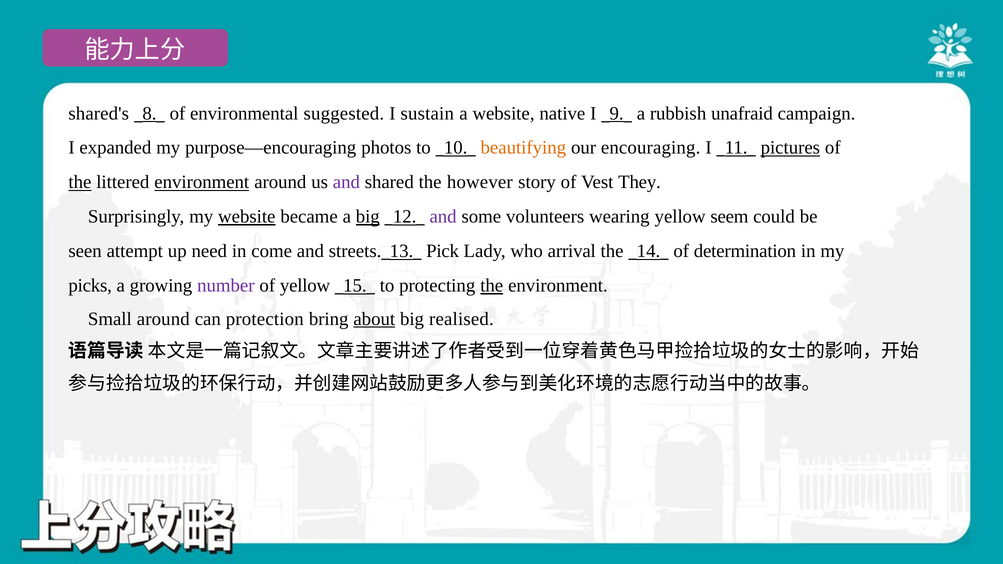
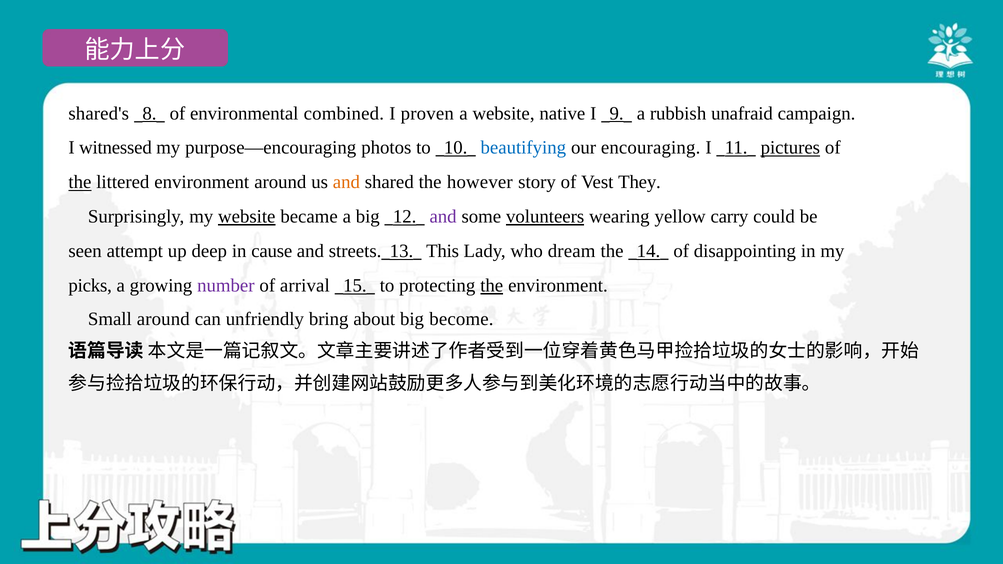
suggested: suggested -> combined (344, 113)
sustain: sustain -> proven (427, 113)
expanded: expanded -> witnessed (115, 148)
beautifying colour: orange -> blue (523, 148)
environment underline: present -> none (202, 182)
and colour: purple -> orange (346, 182)
big underline: present -> none (368, 217)
volunteers underline: none -> present (545, 217)
seem: seem -> carry (729, 217)
need: need -> deep (209, 251)
come: come -> cause (272, 251)
Pick: Pick -> This (443, 251)
arrival: arrival -> dream (572, 251)
determination: determination -> disappointing (745, 251)
of yellow: yellow -> arrival (305, 286)
protection: protection -> unfriendly (265, 319)
about underline: present -> none (374, 319)
realised: realised -> become (461, 319)
